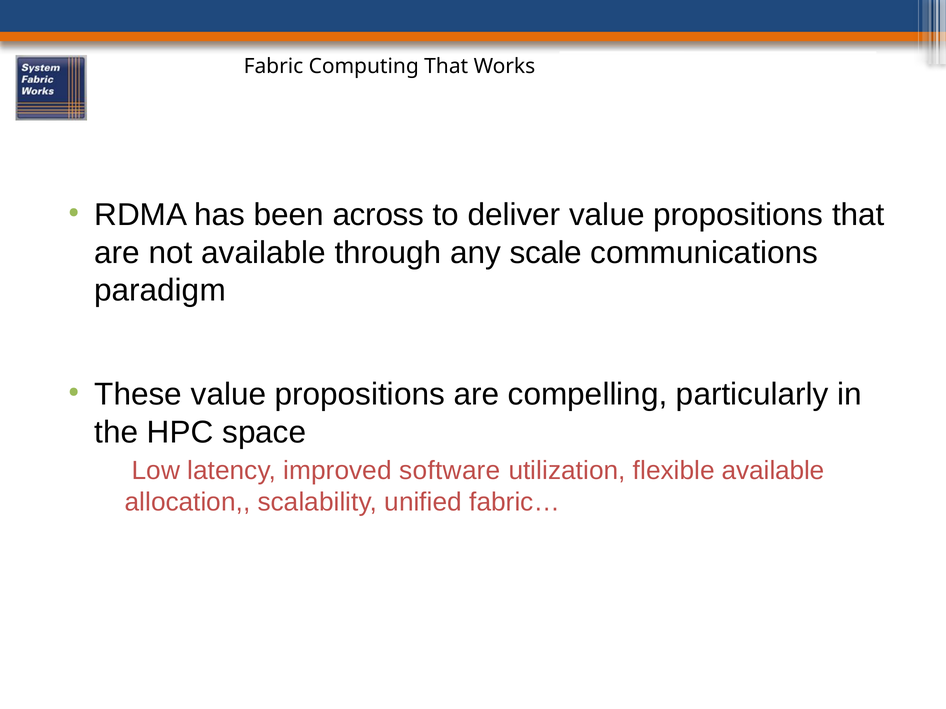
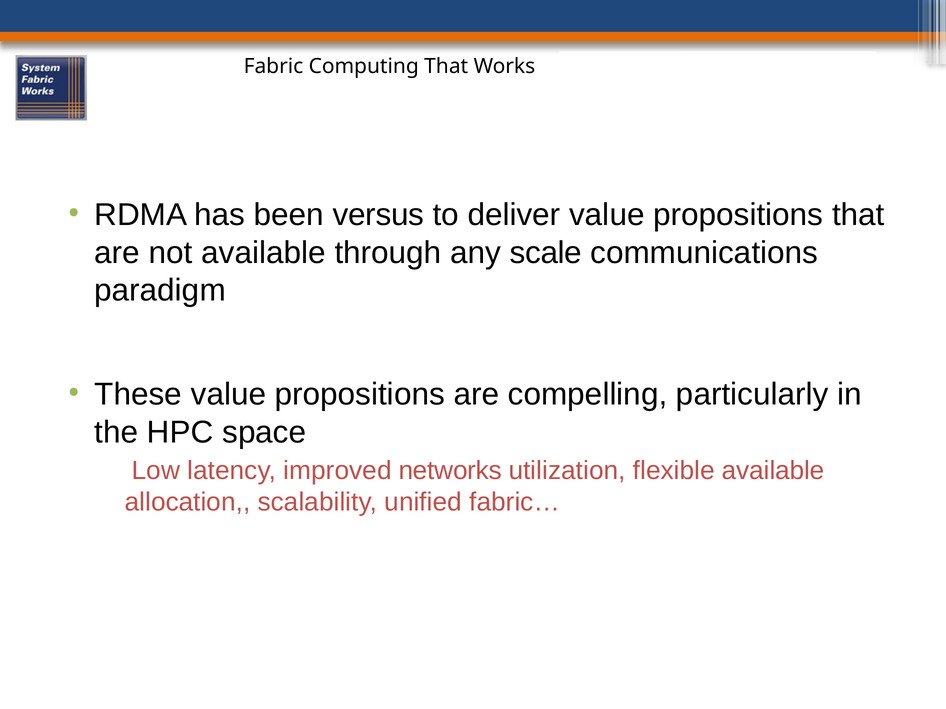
across: across -> versus (378, 215)
software: software -> networks (450, 471)
